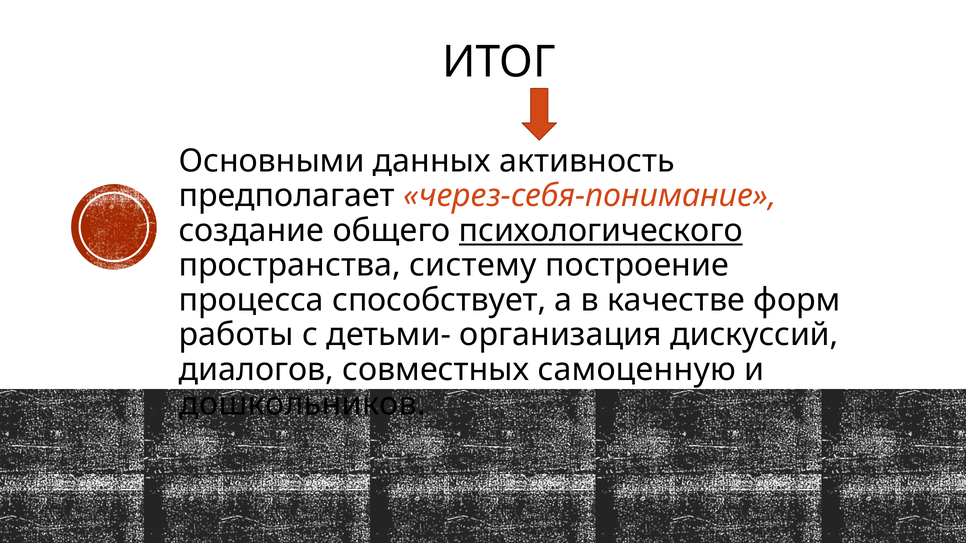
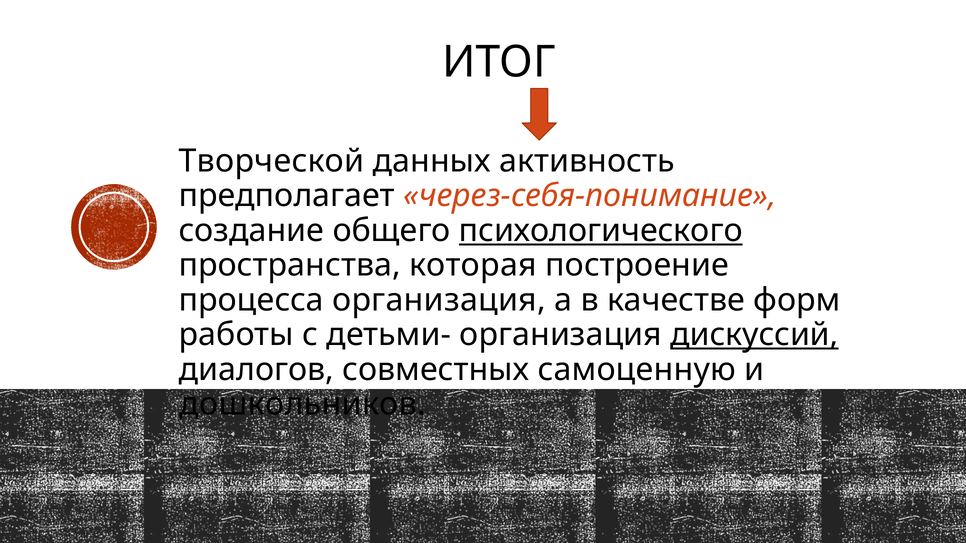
Основными: Основными -> Творческой (272, 161)
систему: систему -> которая (473, 265)
процесса способствует: способствует -> организация (439, 300)
дискуссий underline: none -> present (754, 335)
